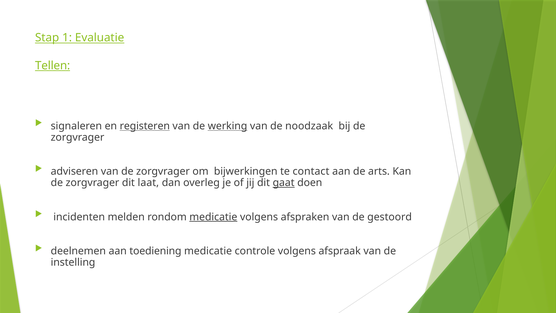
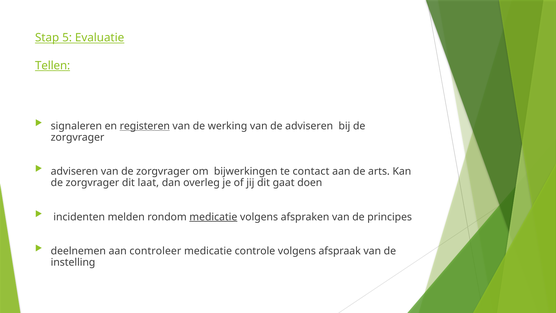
1: 1 -> 5 (67, 38)
werking underline: present -> none (228, 126)
de noodzaak: noodzaak -> adviseren (309, 126)
gaat underline: present -> none (284, 183)
gestoord: gestoord -> principes (390, 217)
toediening: toediening -> controleer (155, 251)
